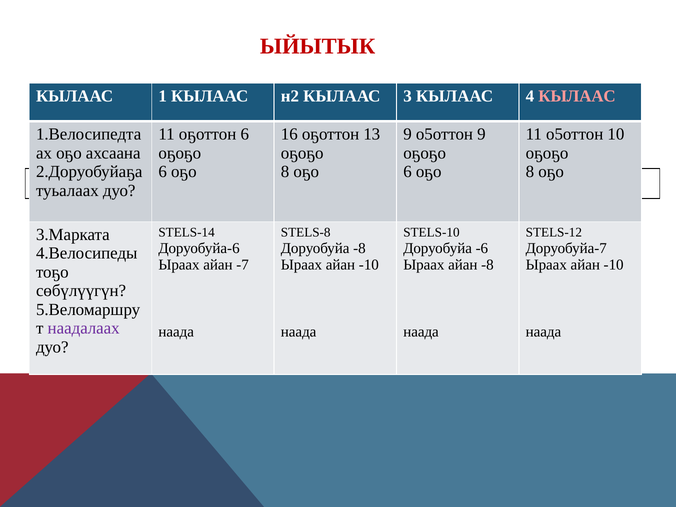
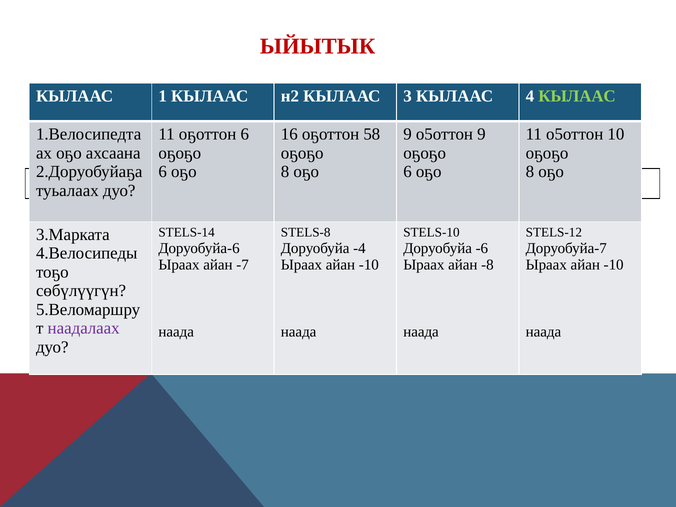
КЫЛААС colour: pink -> light green (577, 96)
13: 13 -> 58 (372, 134)
Доруобуйа -8: -8 -> -4 (359, 248)
